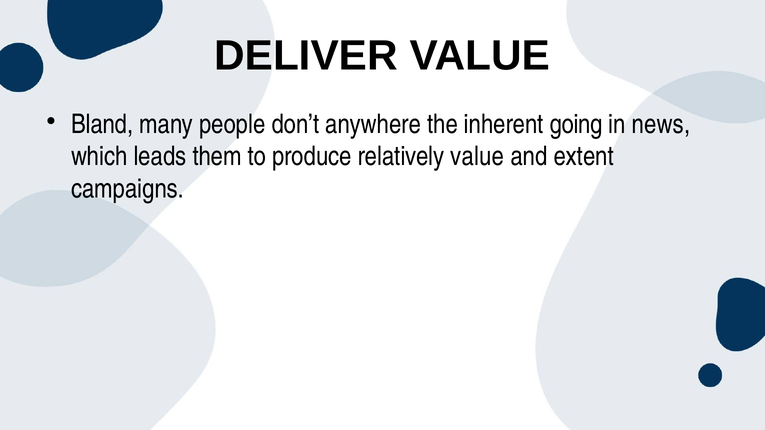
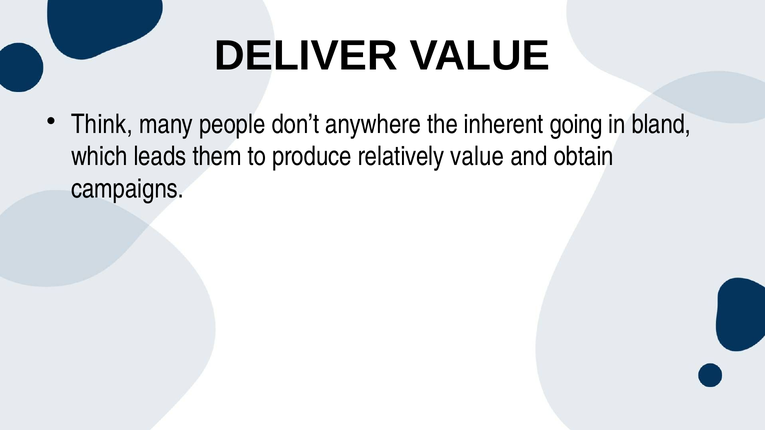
Bland: Bland -> Think (102, 124)
news: news -> bland (661, 124)
extent: extent -> obtain (584, 157)
